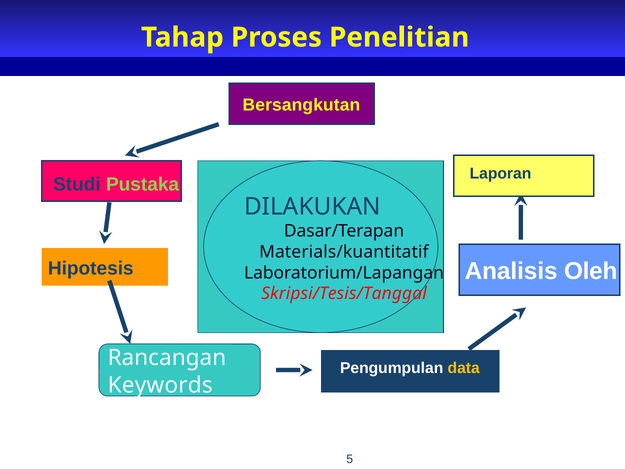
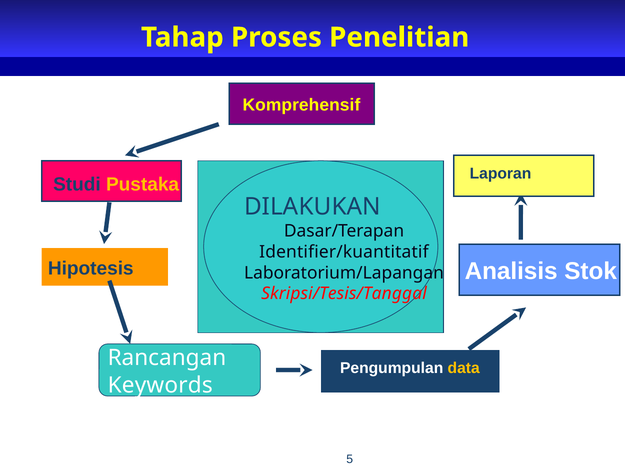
Bersangkutan: Bersangkutan -> Komprehensif (301, 105)
Pustaka colour: light green -> yellow (143, 184)
Materials/kuantitatif: Materials/kuantitatif -> Identifier/kuantitatif (344, 252)
Oleh: Oleh -> Stok (591, 271)
